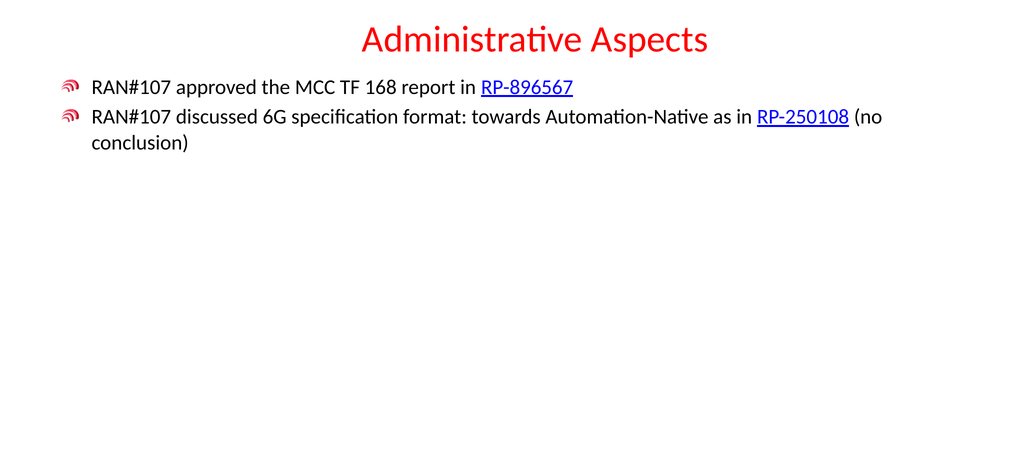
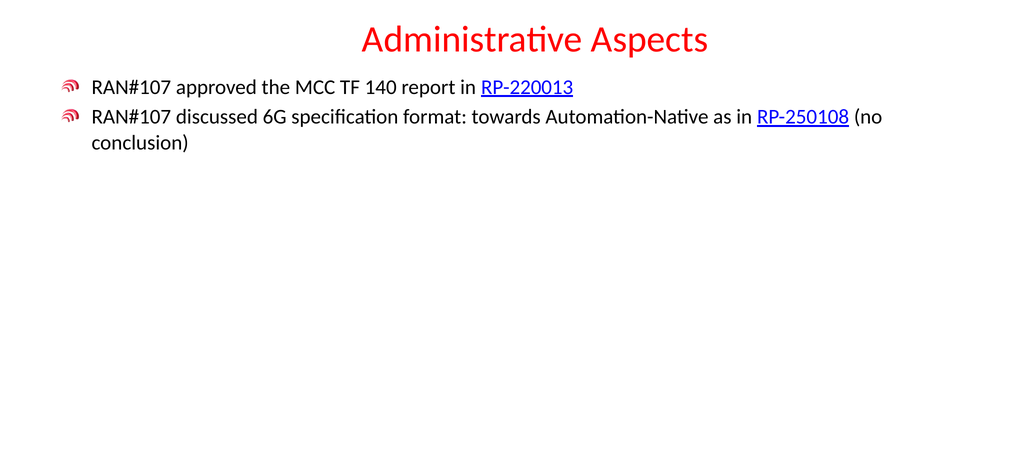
168: 168 -> 140 (381, 87)
RP-896567: RP-896567 -> RP-220013 (527, 87)
